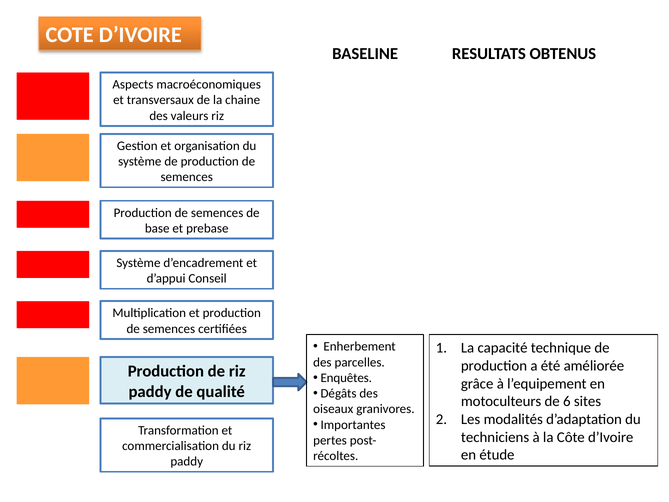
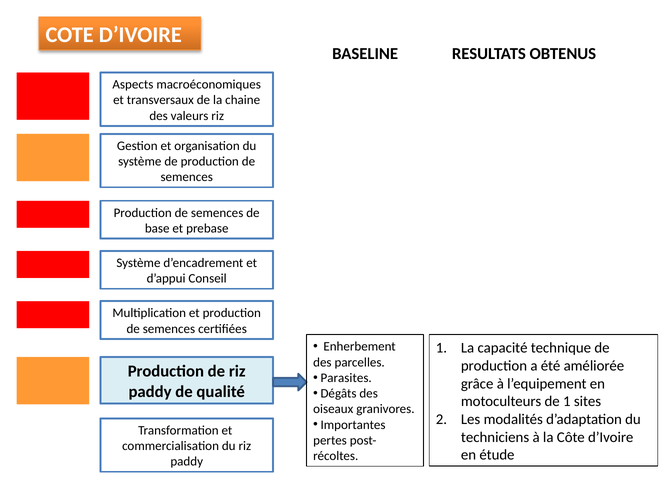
Enquêtes: Enquêtes -> Parasites (346, 378)
de 6: 6 -> 1 (567, 401)
